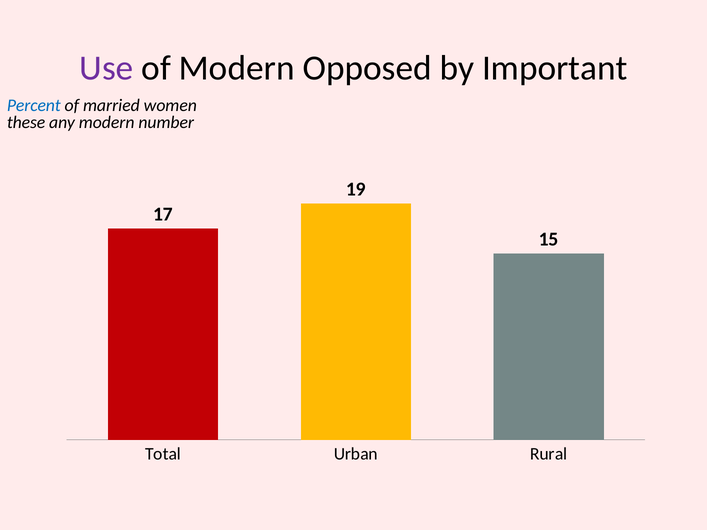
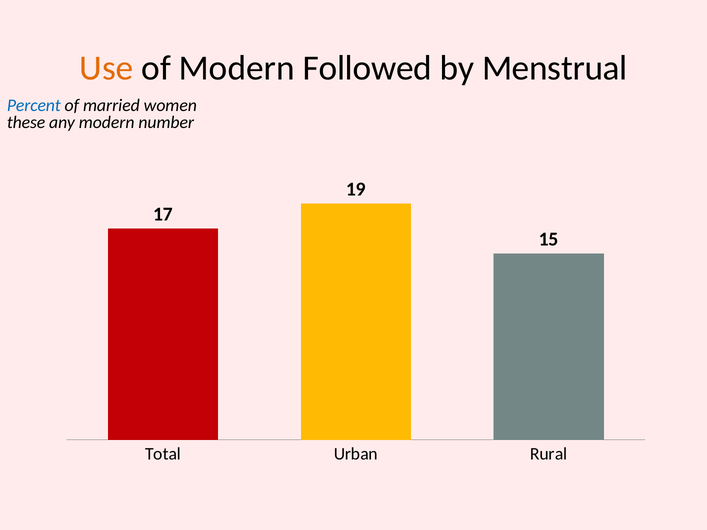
Use colour: purple -> orange (106, 68)
Opposed: Opposed -> Followed (367, 68)
Important: Important -> Menstrual (555, 68)
